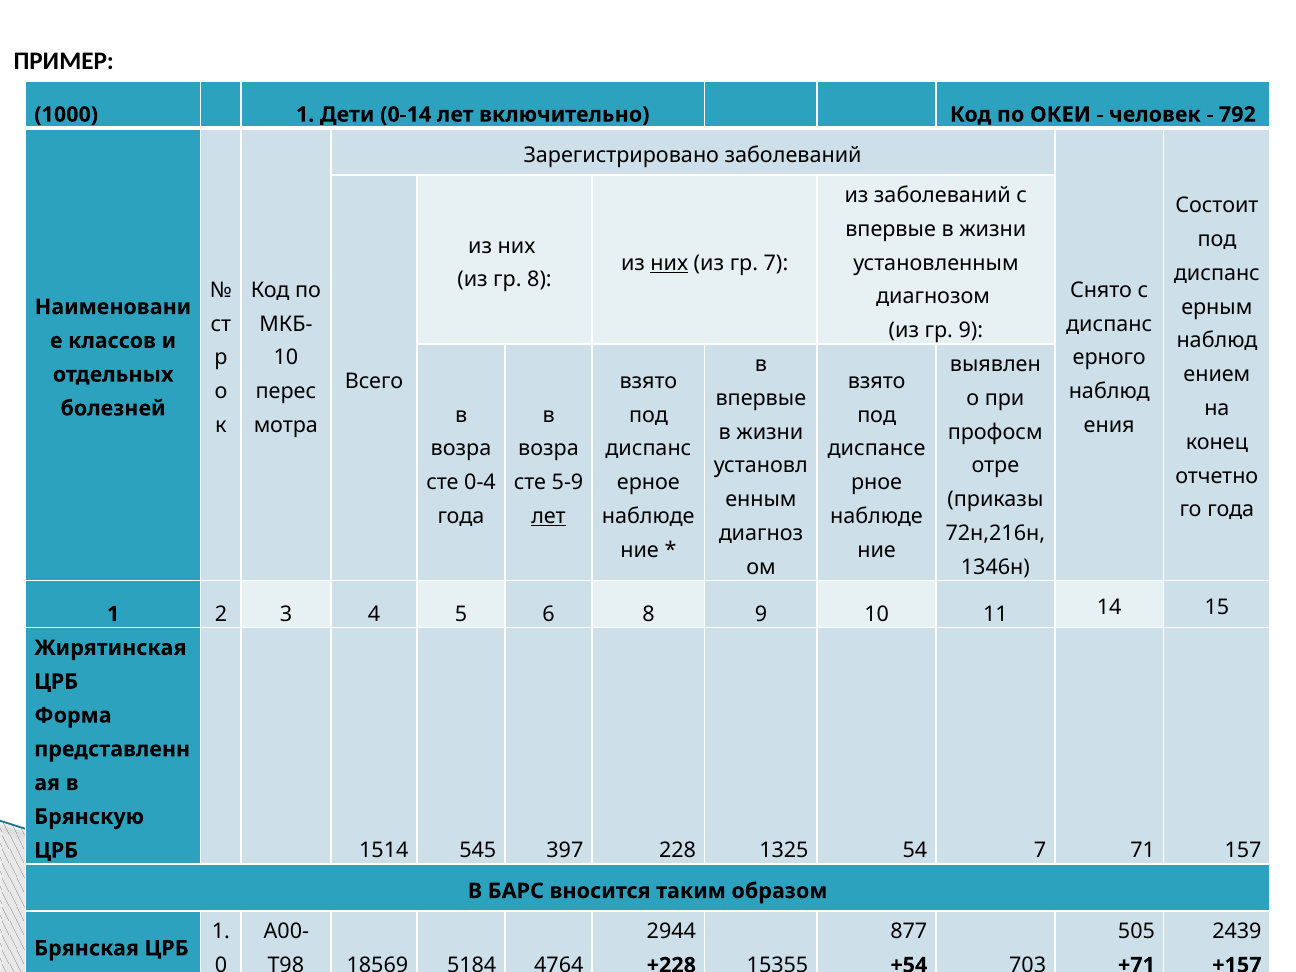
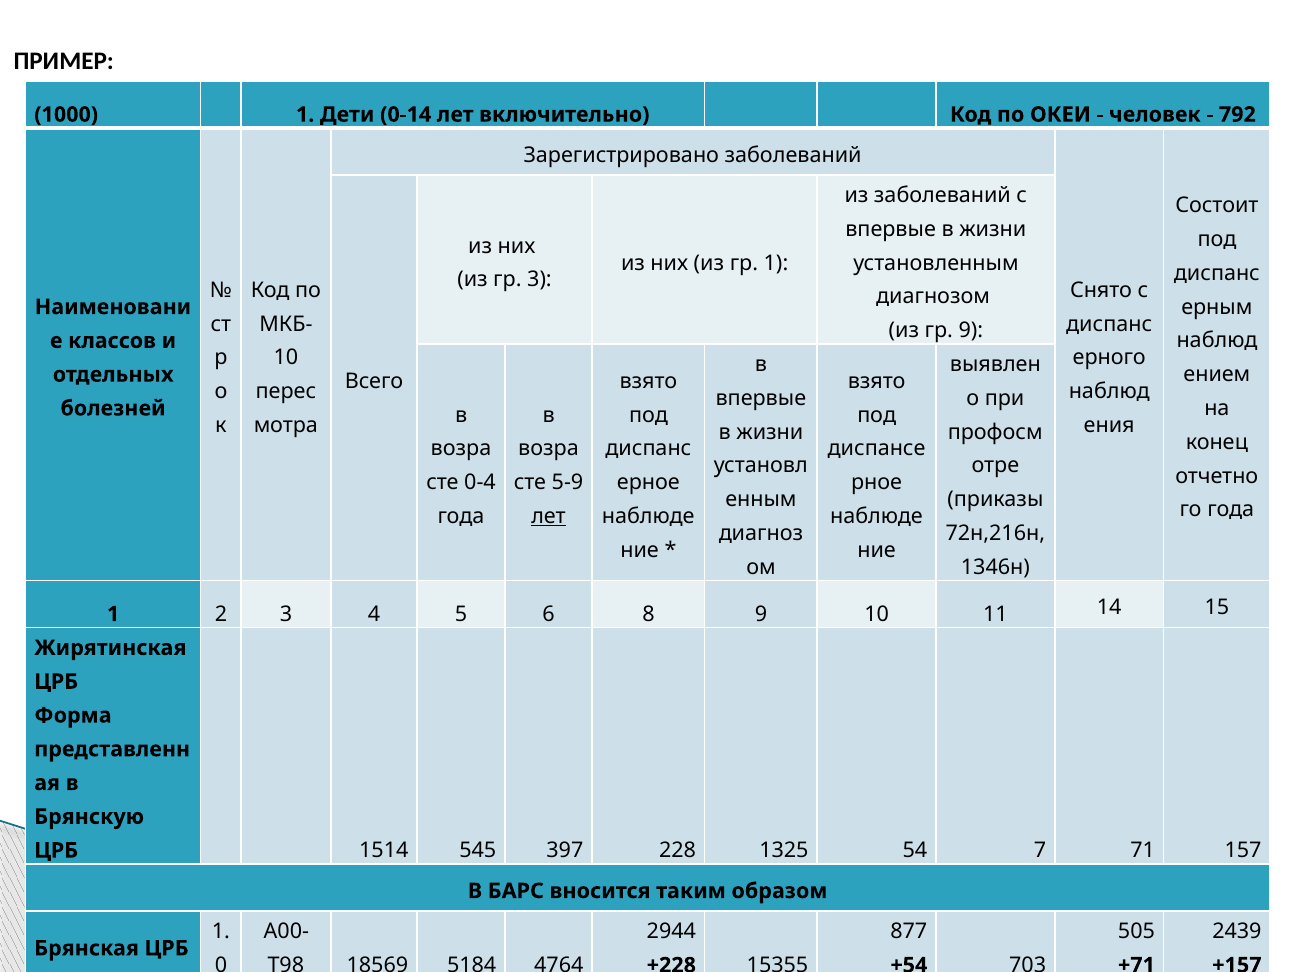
них underline: present -> none (669, 263)
гр 7: 7 -> 1 (776, 263)
гр 8: 8 -> 3 (539, 280)
